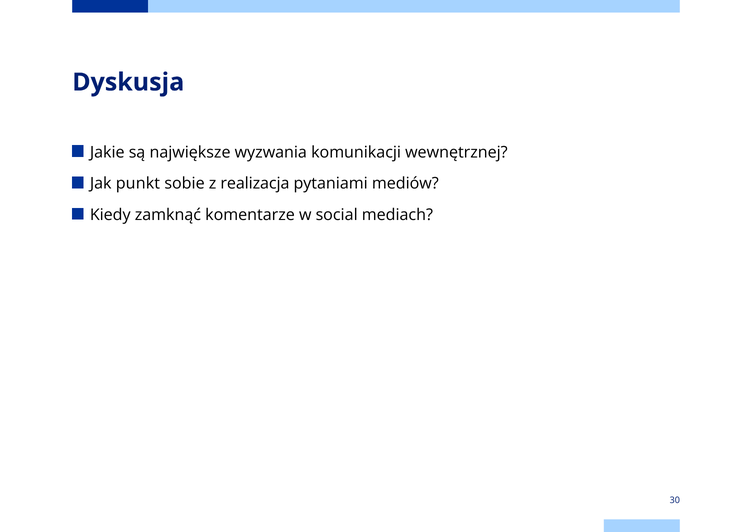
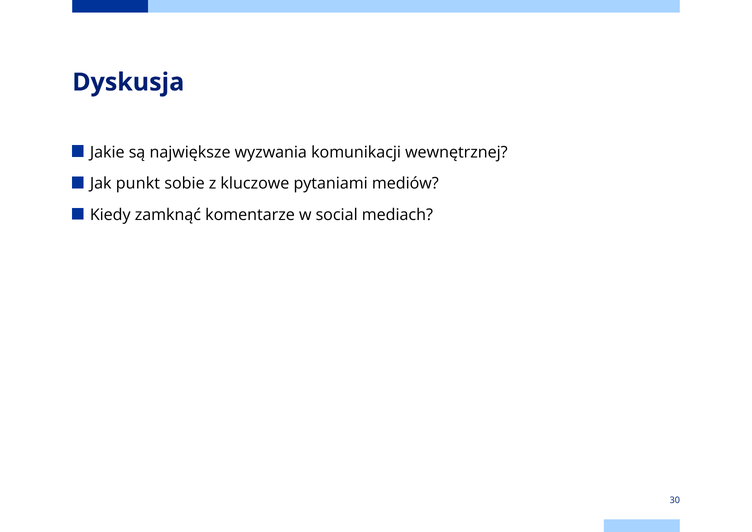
realizacja: realizacja -> kluczowe (255, 183)
